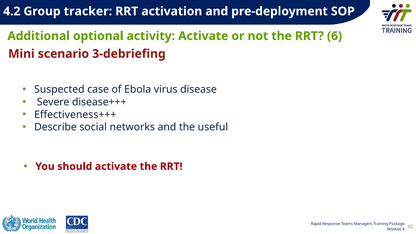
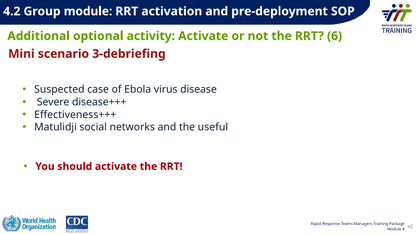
Group tracker: tracker -> module (88, 11)
Describe: Describe -> Matulidji (55, 127)
